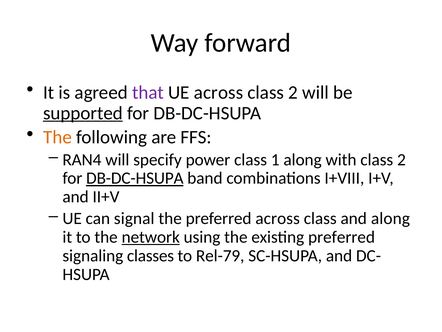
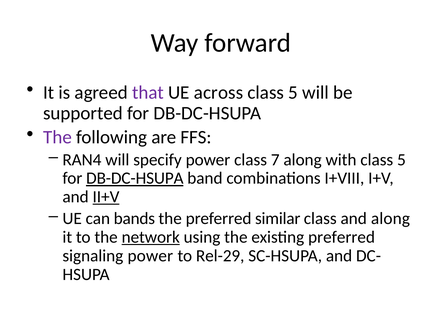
2: 2 -> 5 (293, 92)
supported underline: present -> none (83, 113)
The colour: orange -> purple (57, 137)
1: 1 -> 7 (275, 159)
with class 2: 2 -> 5 (401, 159)
II+V underline: none -> present (106, 197)
signal: signal -> bands (134, 218)
preferred across: across -> similar (278, 218)
signaling classes: classes -> power (150, 255)
Rel-79: Rel-79 -> Rel-29 (220, 255)
